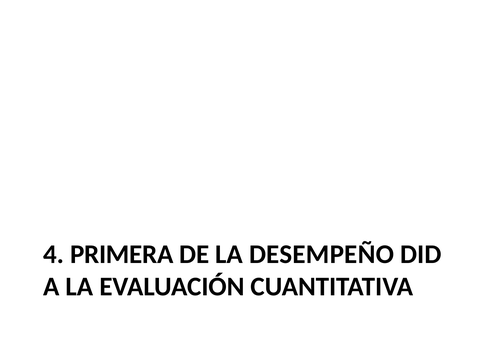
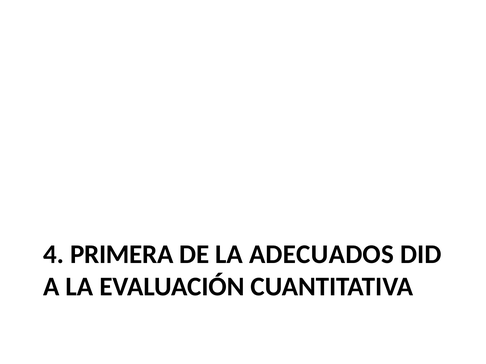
DESEMPEÑO: DESEMPEÑO -> ADECUADOS (321, 255)
